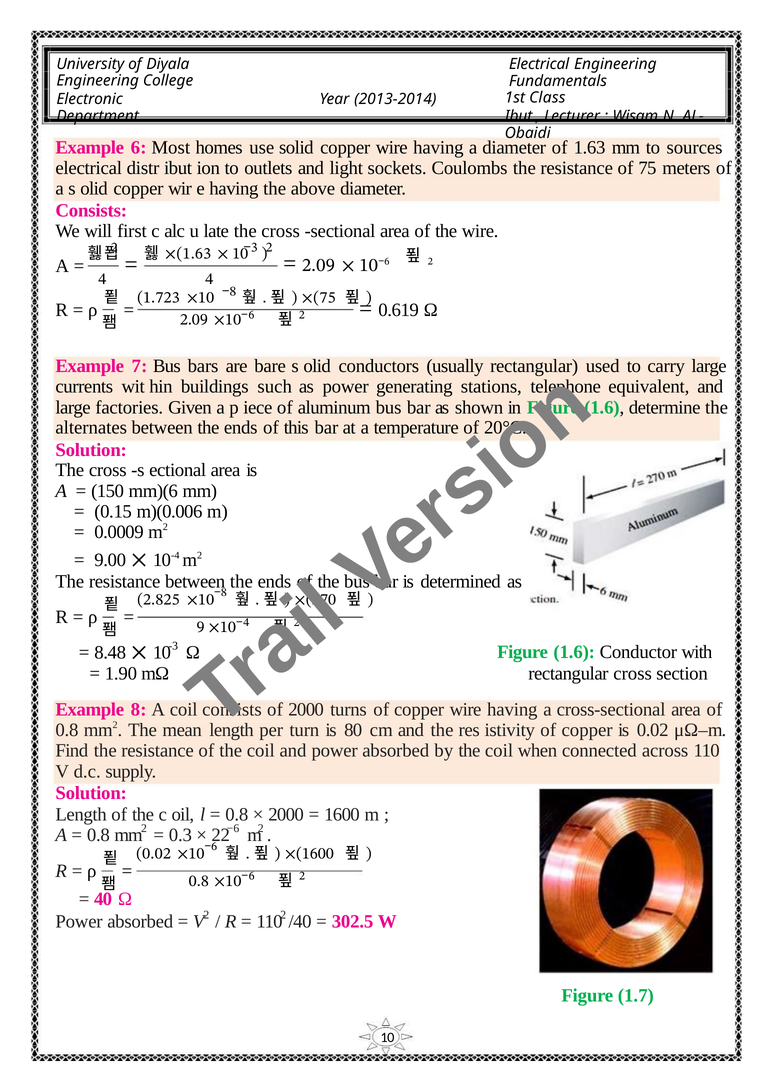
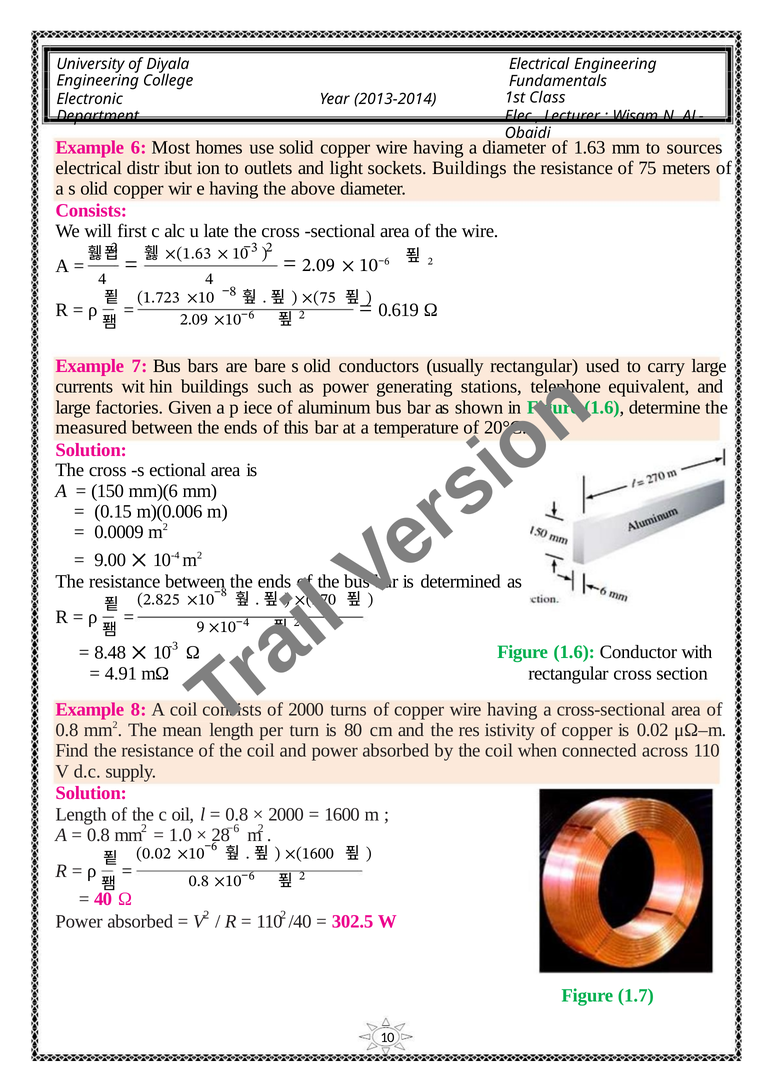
Ibut: Ibut -> Elec (522, 116)
sockets Coulombs: Coulombs -> Buildings (469, 168)
alternates: alternates -> measured (91, 428)
1.90: 1.90 -> 4.91 (121, 674)
0.3: 0.3 -> 1.0 (180, 835)
22: 22 -> 28 (221, 835)
